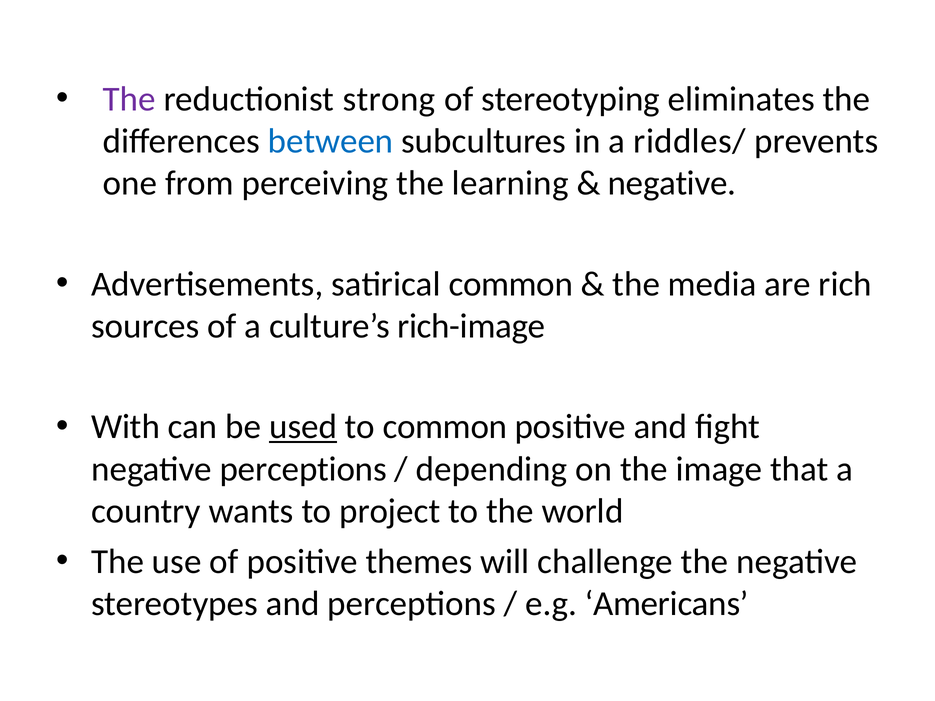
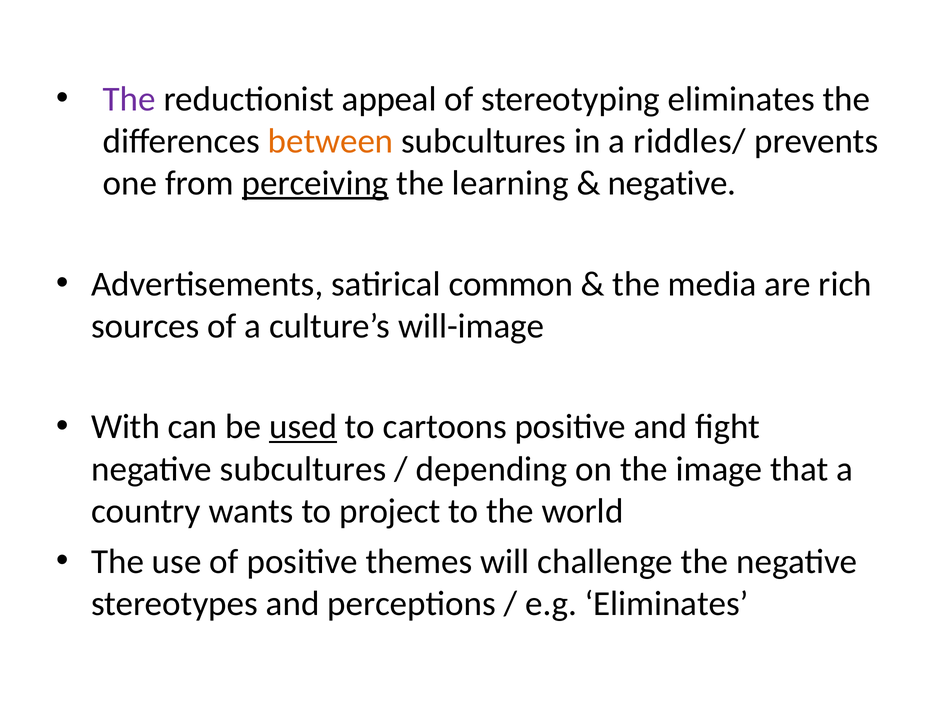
strong: strong -> appeal (389, 99)
between colour: blue -> orange (331, 141)
perceiving underline: none -> present (315, 183)
rich-image: rich-image -> will-image (471, 326)
to common: common -> cartoons (445, 427)
negative perceptions: perceptions -> subcultures (303, 469)
e.g Americans: Americans -> Eliminates (667, 604)
